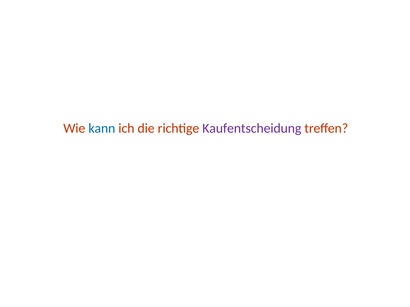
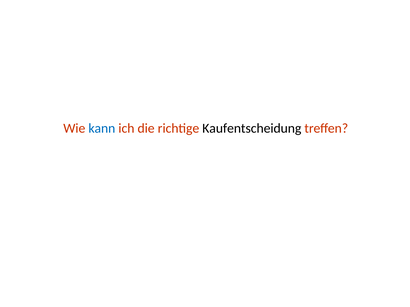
Kaufentscheidung colour: purple -> black (252, 128)
